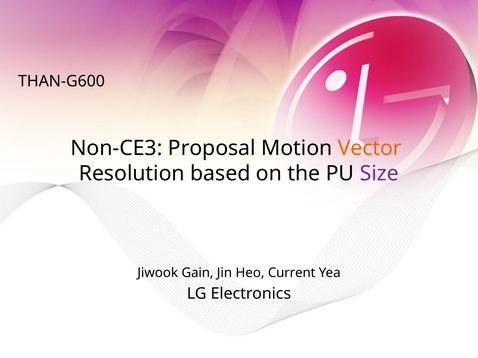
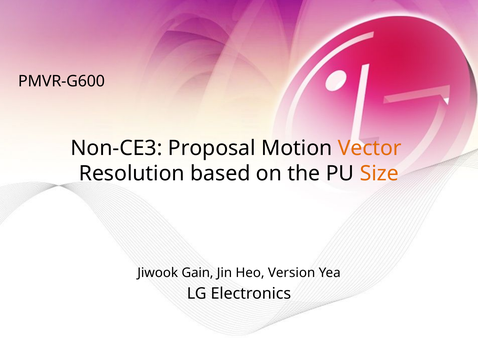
THAN-G600: THAN-G600 -> PMVR-G600 (62, 81)
Size colour: purple -> orange (379, 174)
Current: Current -> Version (292, 273)
